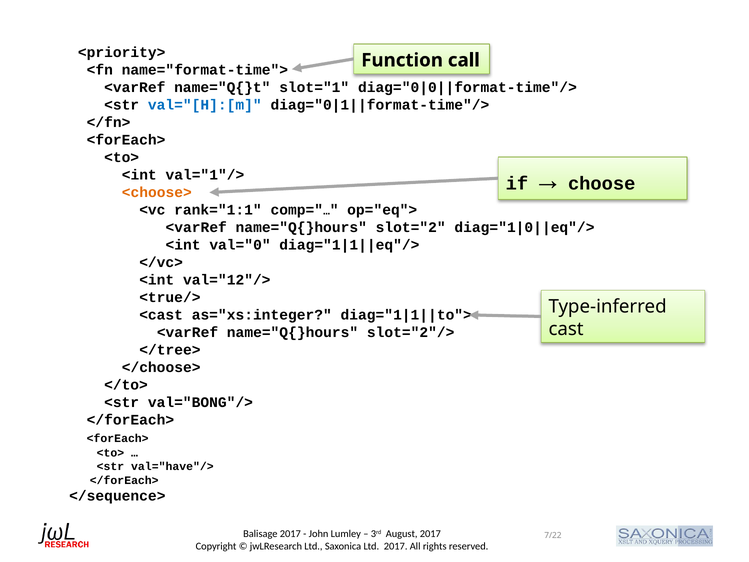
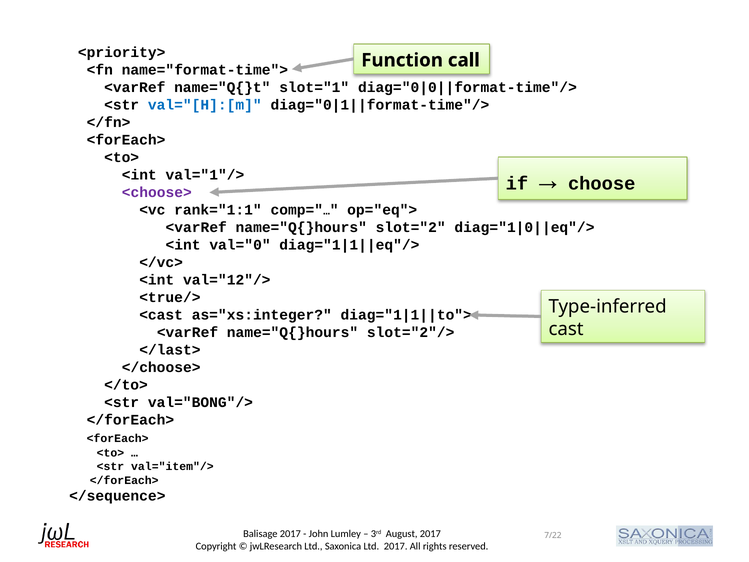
<choose> colour: orange -> purple (157, 192)
</tree>: </tree> -> </last> (170, 350)
val="have"/>: val="have"/> -> val="item"/> (172, 466)
